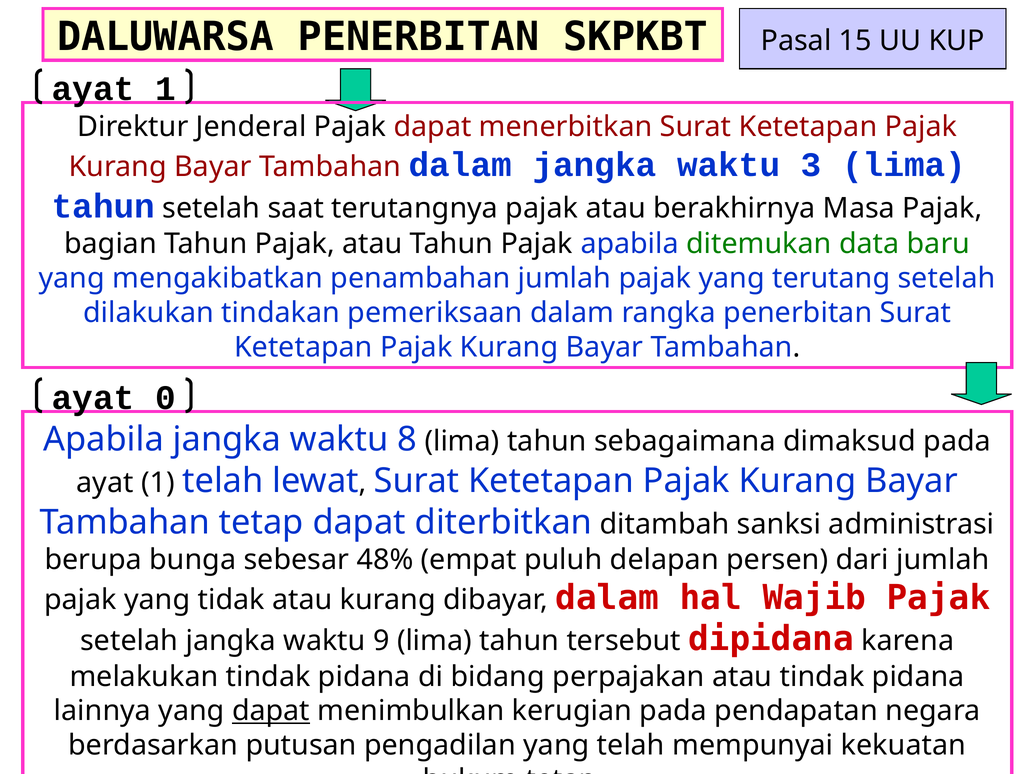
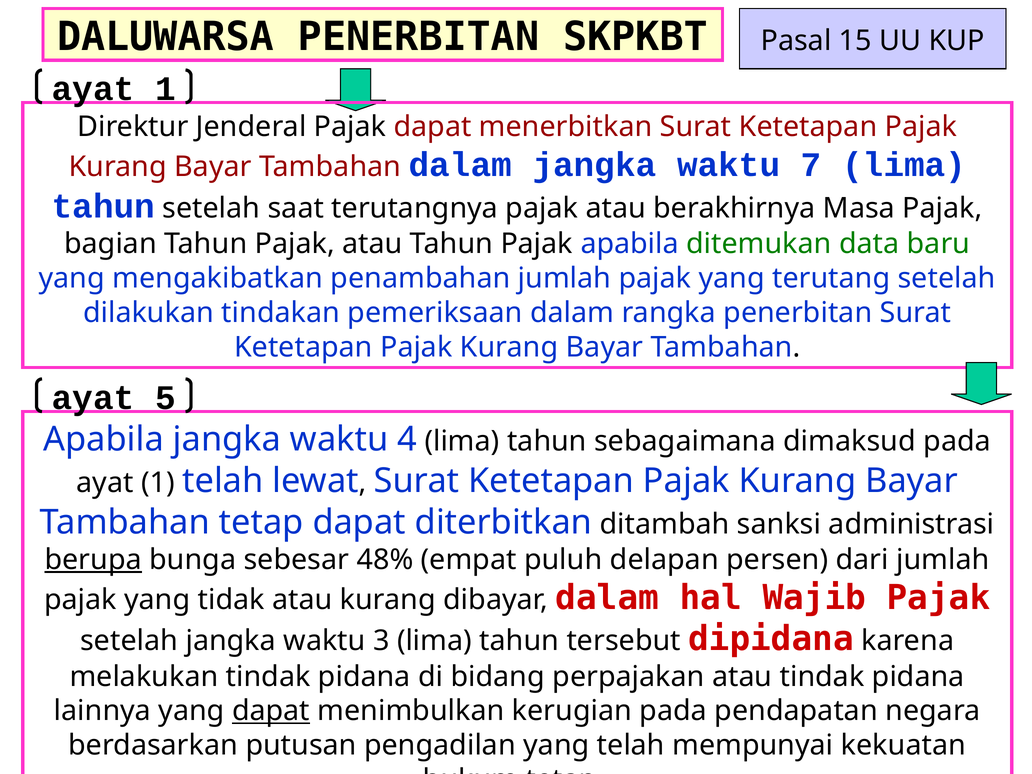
3: 3 -> 7 (811, 165)
0: 0 -> 5 (165, 398)
8: 8 -> 4 (407, 440)
berupa underline: none -> present (93, 560)
9: 9 -> 3 (381, 641)
